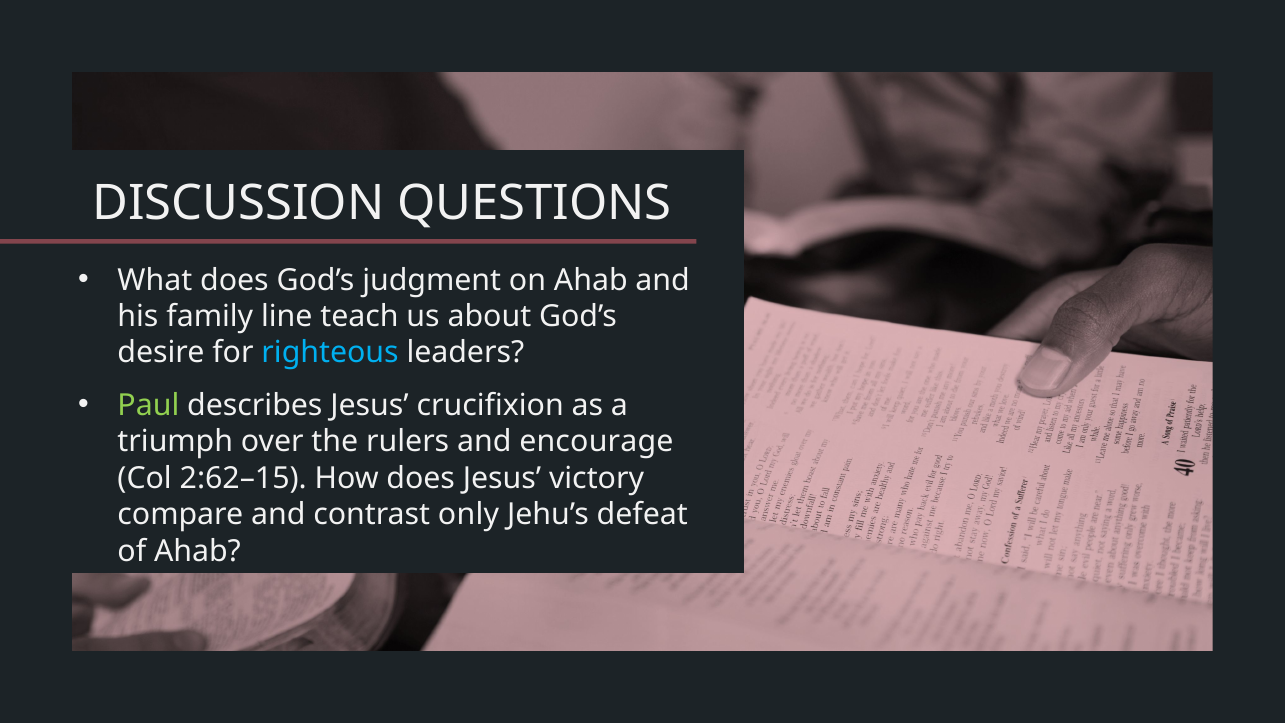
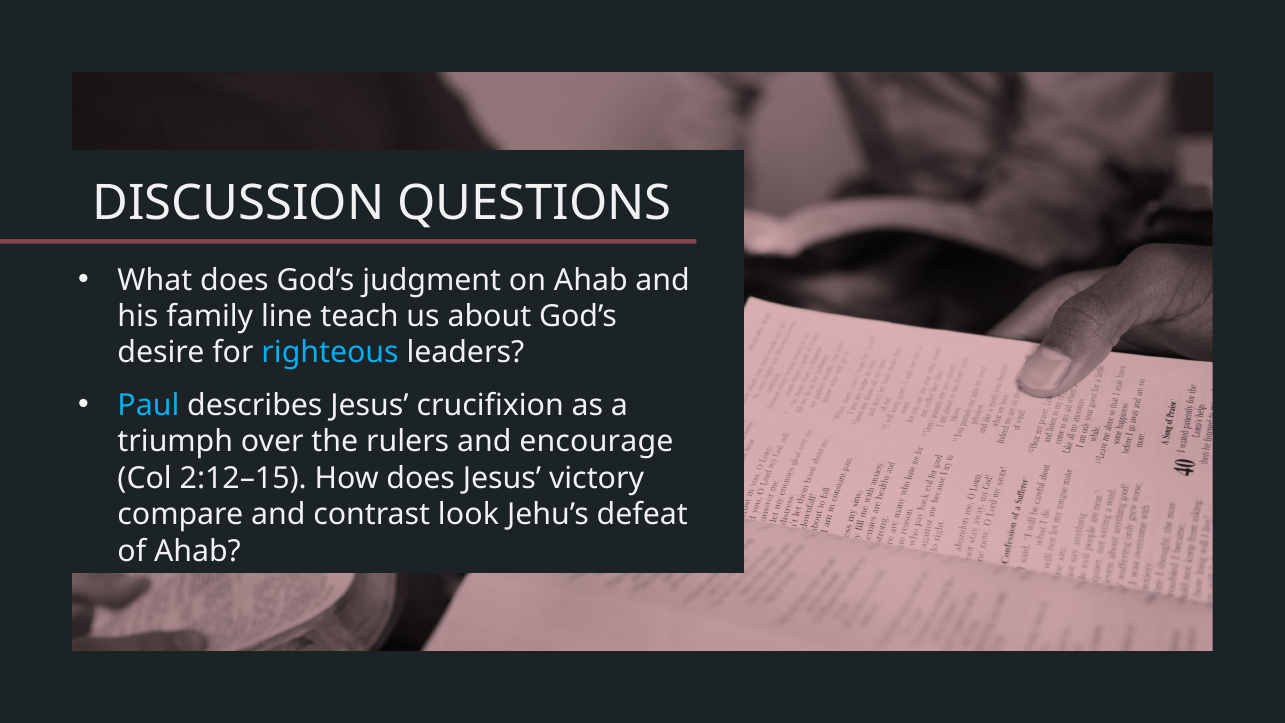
Paul colour: light green -> light blue (148, 405)
2:62–15: 2:62–15 -> 2:12–15 (243, 478)
only: only -> look (469, 514)
